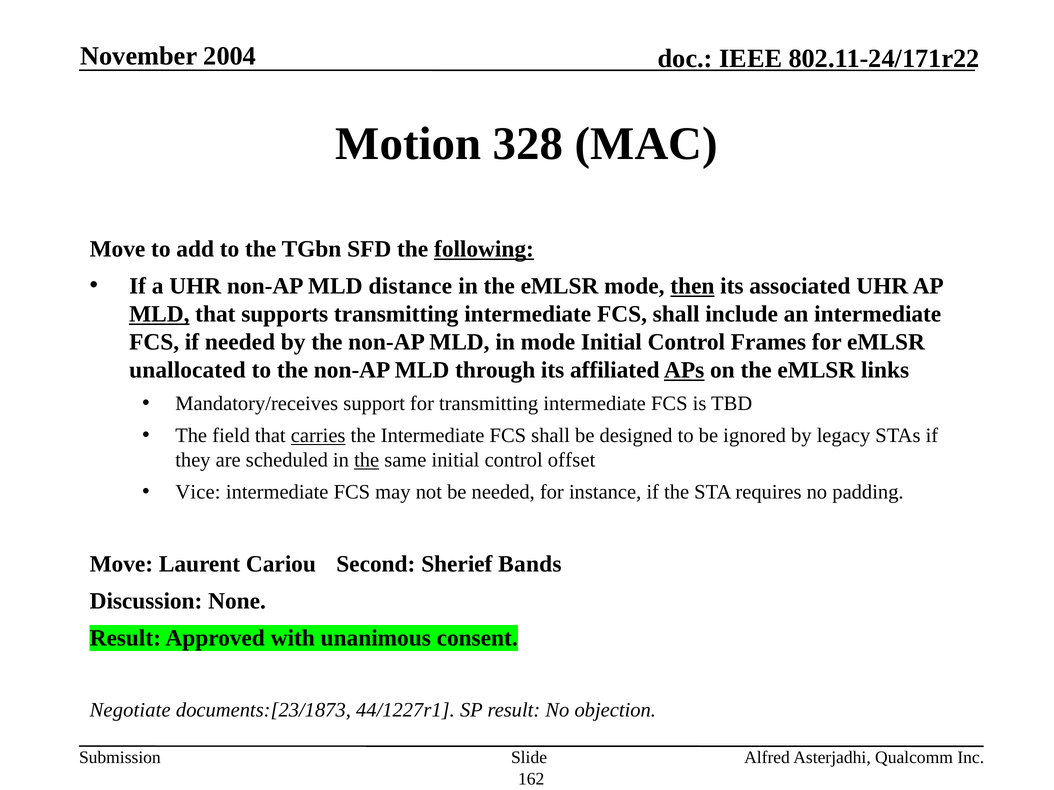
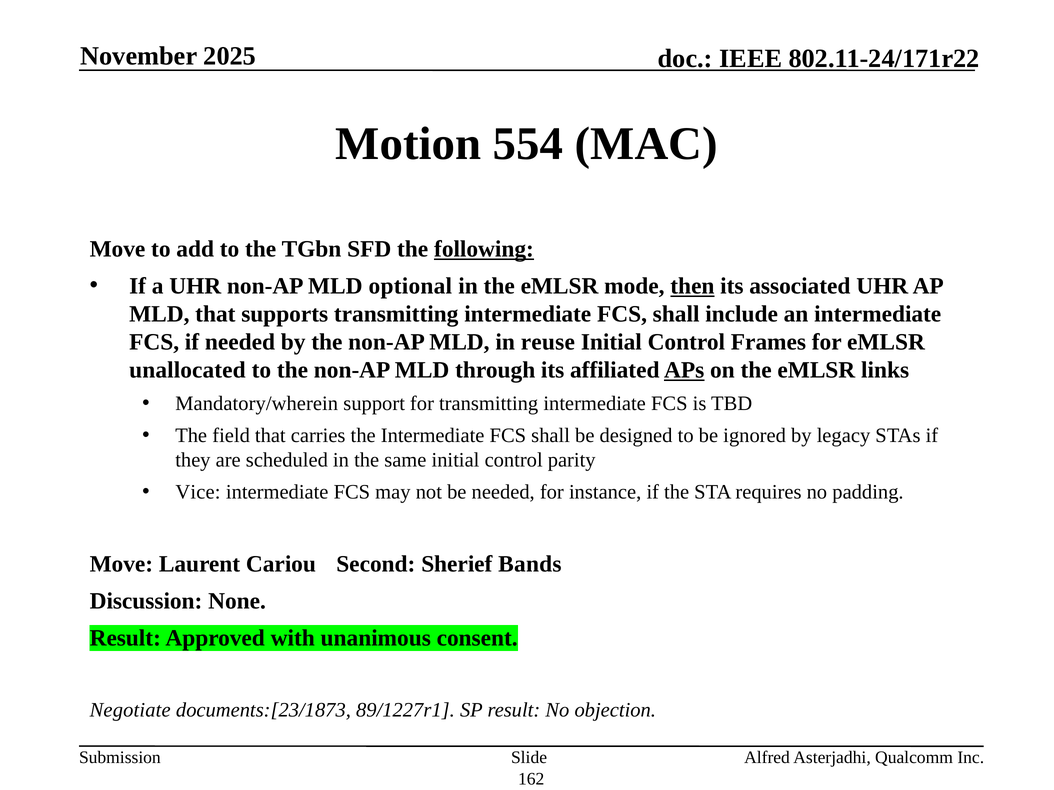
2004: 2004 -> 2025 (230, 56)
328: 328 -> 554 (528, 144)
distance: distance -> optional (410, 286)
MLD underline: present -> none (159, 314)
in mode: mode -> reuse (548, 342)
Mandatory/receives: Mandatory/receives -> Mandatory/wherein (257, 404)
carries underline: present -> none (318, 436)
the underline: present -> none (367, 460)
offset: offset -> parity (572, 460)
44/1227r1: 44/1227r1 -> 89/1227r1 (405, 710)
